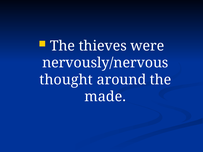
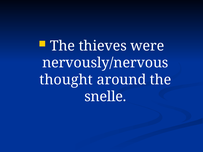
made: made -> snelle (105, 97)
